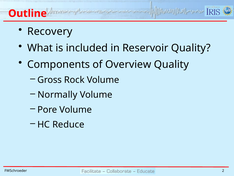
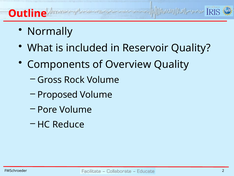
Recovery: Recovery -> Normally (50, 31)
Normally: Normally -> Proposed (58, 95)
